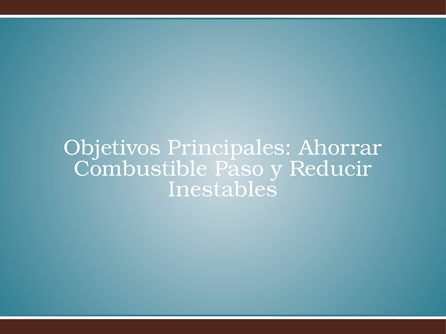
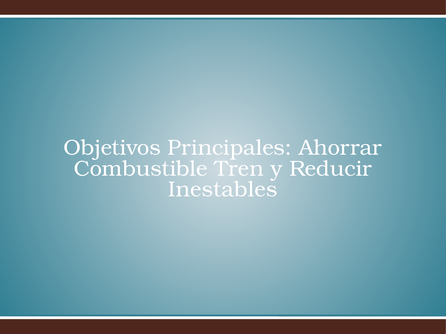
Paso: Paso -> Tren (239, 169)
